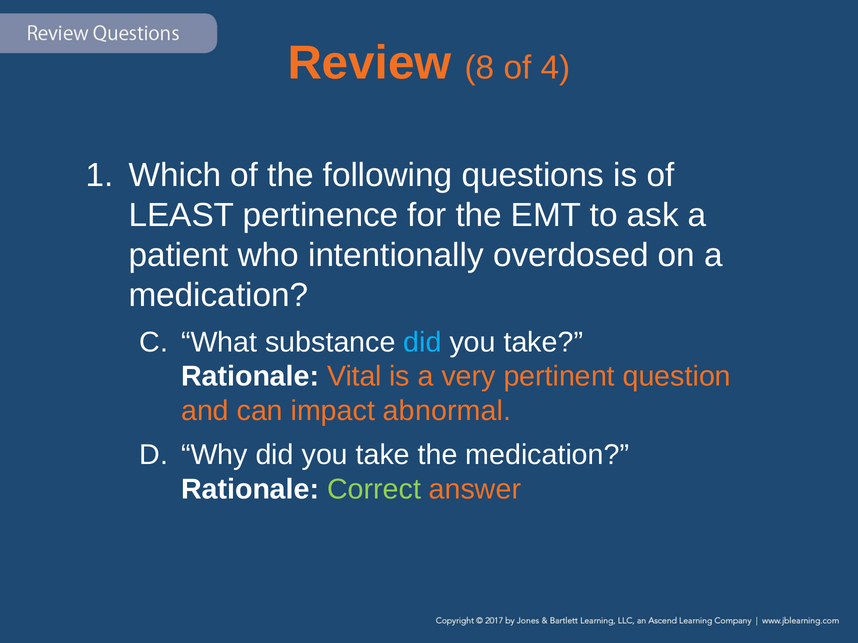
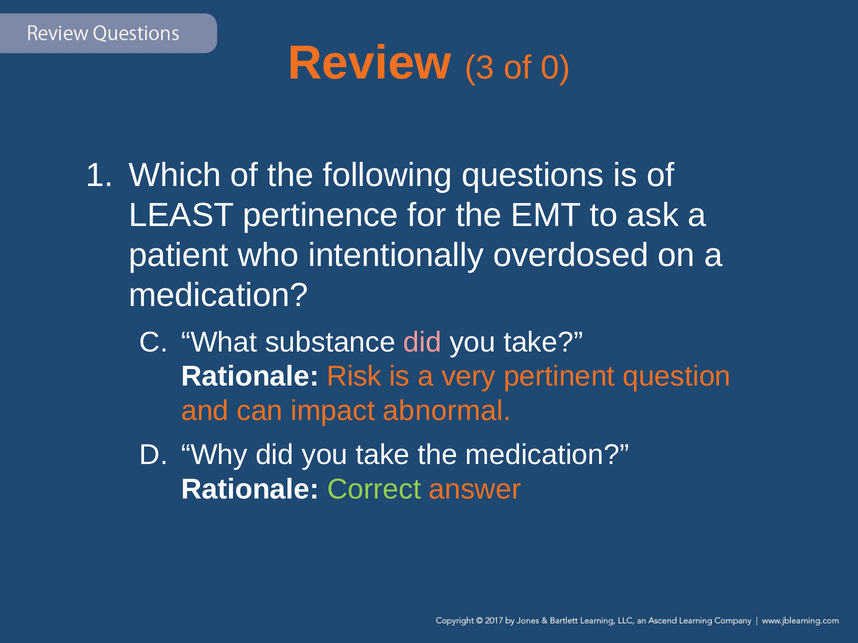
8: 8 -> 3 (480, 68)
4: 4 -> 0 (555, 68)
did colour: light blue -> pink (423, 342)
Vital: Vital -> Risk (354, 377)
